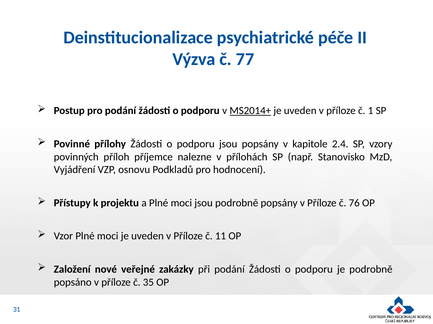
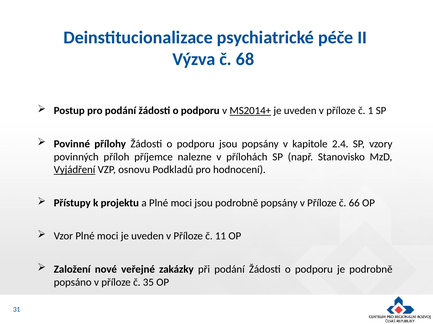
77: 77 -> 68 (245, 59)
Vyjádření underline: none -> present (75, 170)
76: 76 -> 66 (354, 203)
